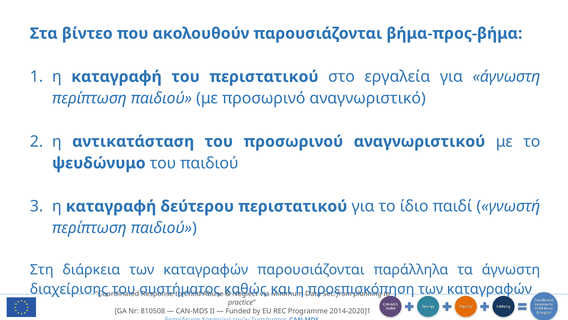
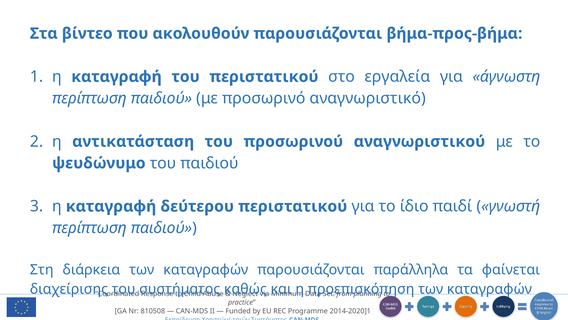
τα άγνωστη: άγνωστη -> φαίνεται (511, 270)
